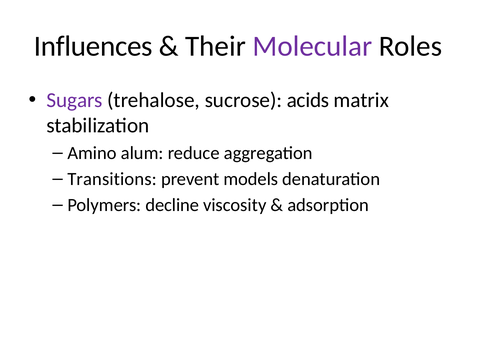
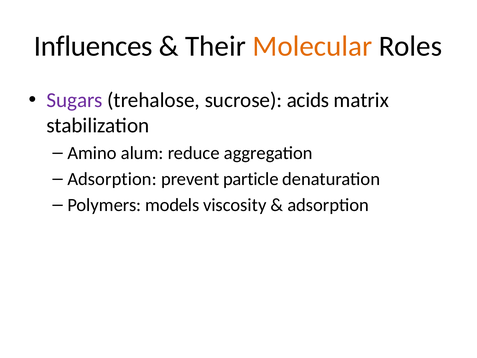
Molecular colour: purple -> orange (312, 46)
Transitions: Transitions -> Adsorption (112, 179)
models: models -> particle (251, 179)
decline: decline -> models (172, 205)
